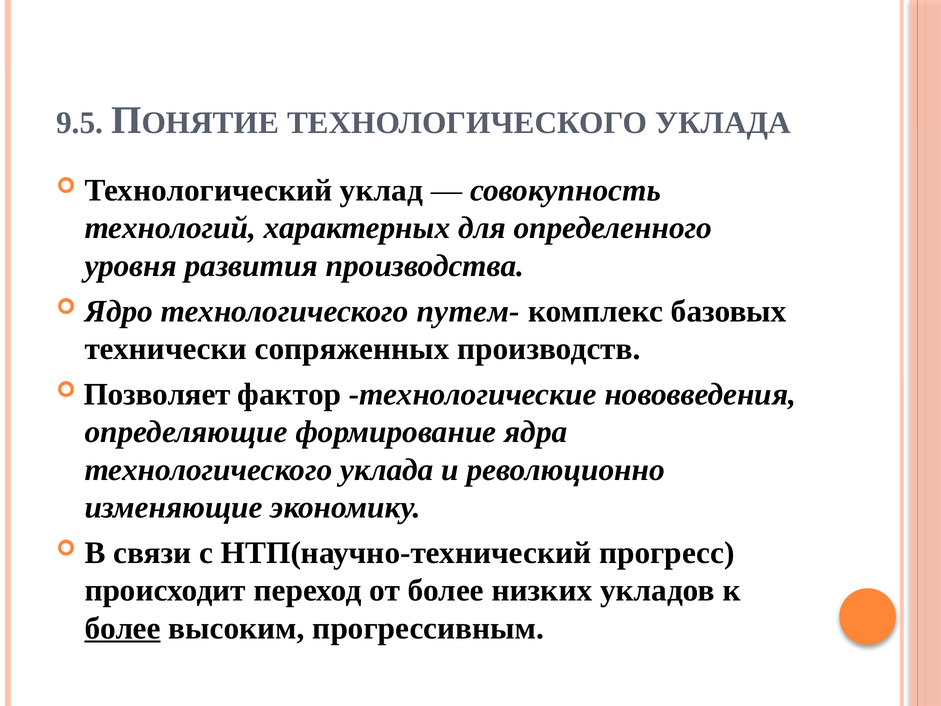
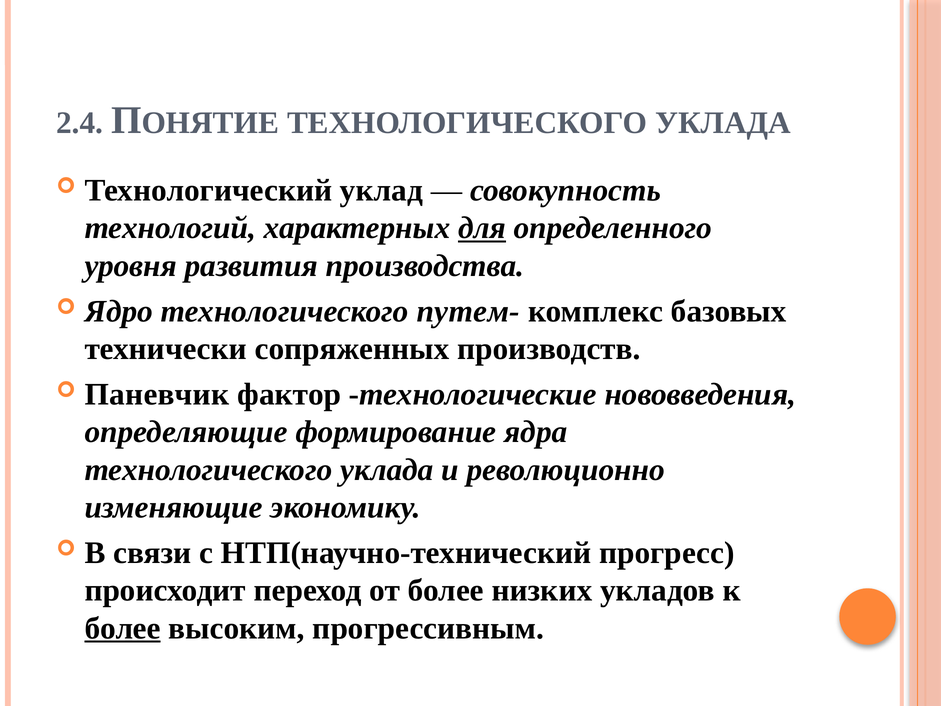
9.5: 9.5 -> 2.4 (80, 123)
для underline: none -> present (482, 228)
Позволяет: Позволяет -> Паневчик (157, 394)
